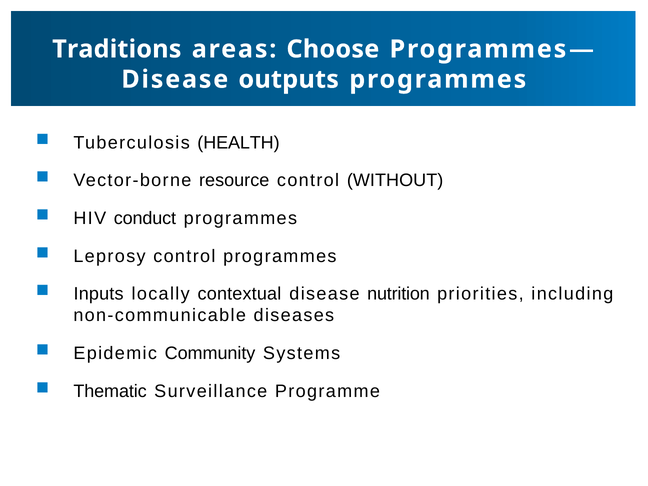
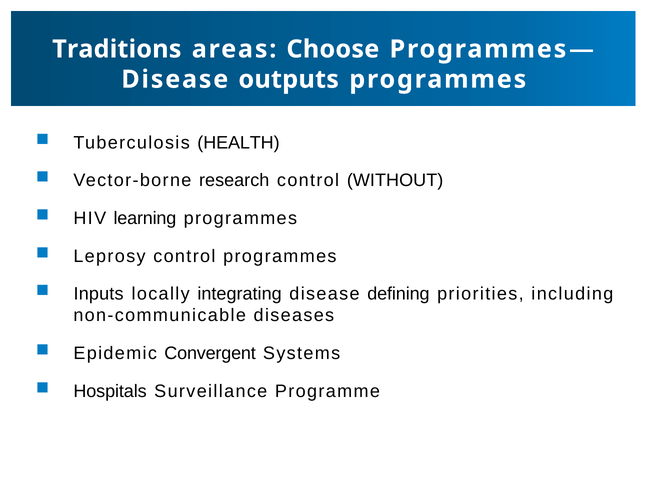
resource: resource -> research (234, 180)
conduct: conduct -> learning (145, 218)
contextual: contextual -> integrating (240, 294)
nutrition: nutrition -> defining (398, 294)
Community: Community -> Convergent (210, 353)
Thematic: Thematic -> Hospitals (110, 391)
